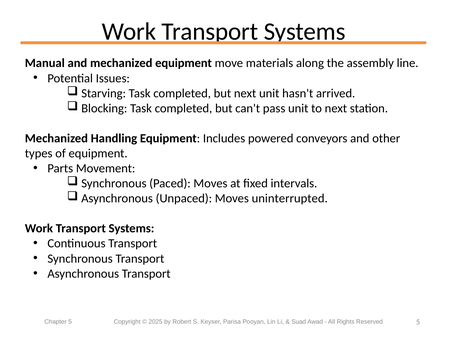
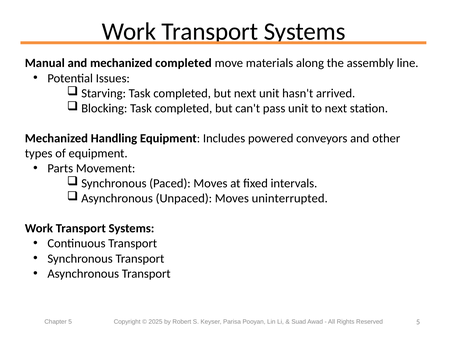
mechanized equipment: equipment -> completed (183, 63)
